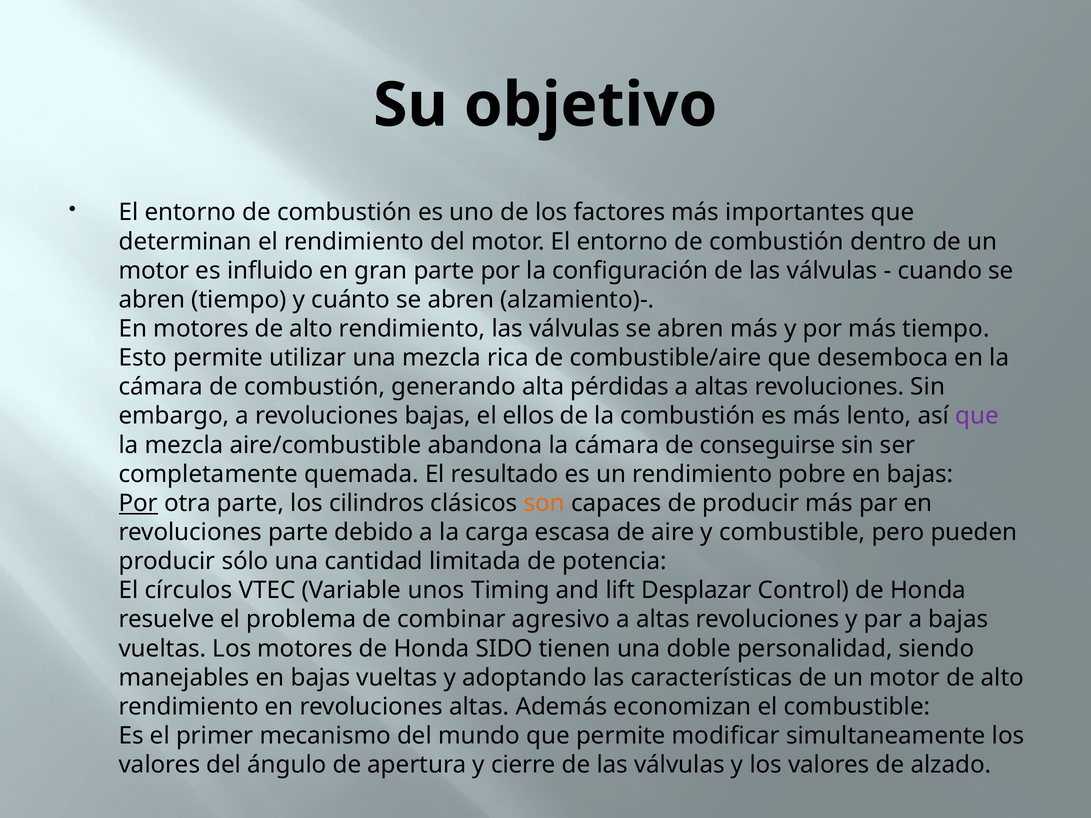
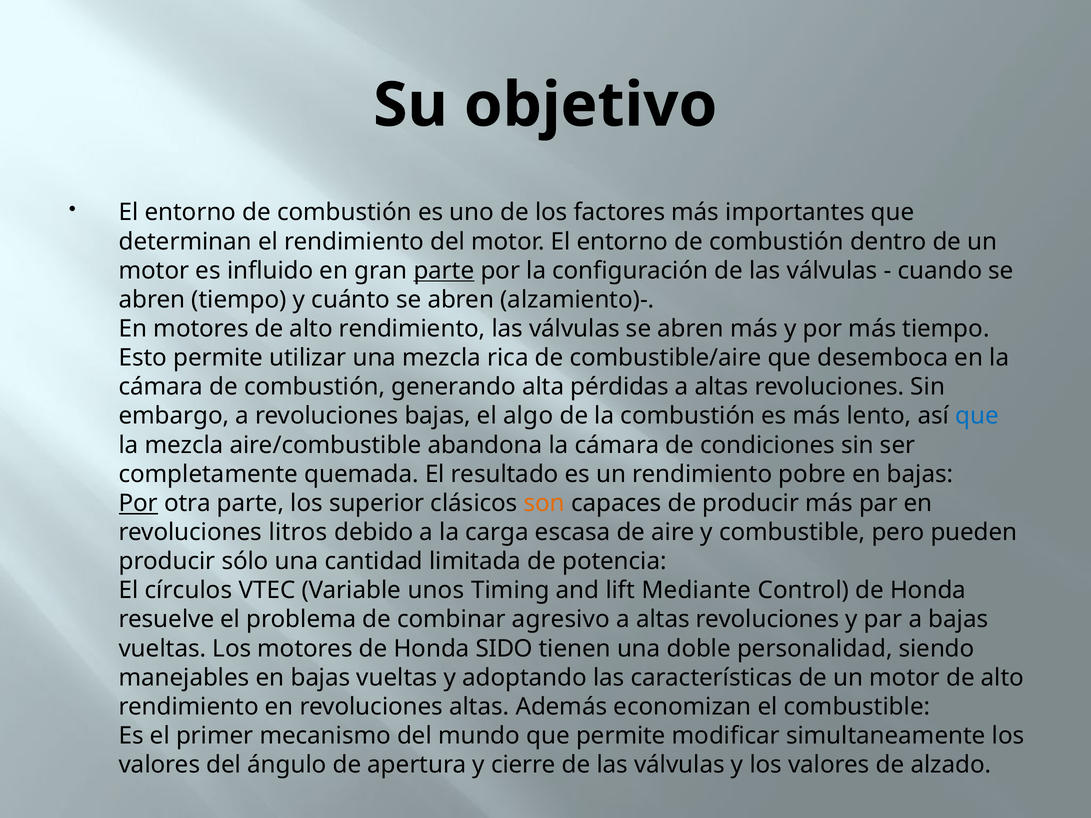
parte underline: none -> present (444, 271)
ellos: ellos -> algo (528, 416)
que colour: purple -> blue (977, 416)
conseguirse: conseguirse -> condiciones (768, 445)
cilindros: cilindros -> superior (377, 503)
revoluciones parte: parte -> litros (298, 532)
Desplazar: Desplazar -> Mediante (696, 591)
